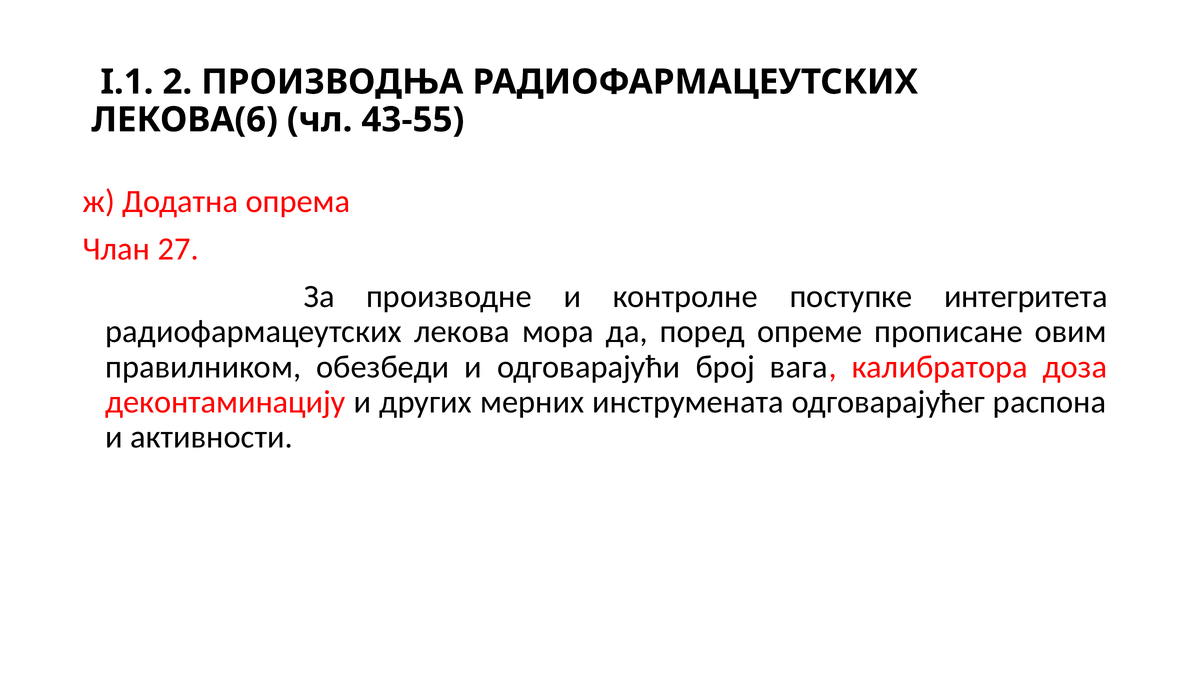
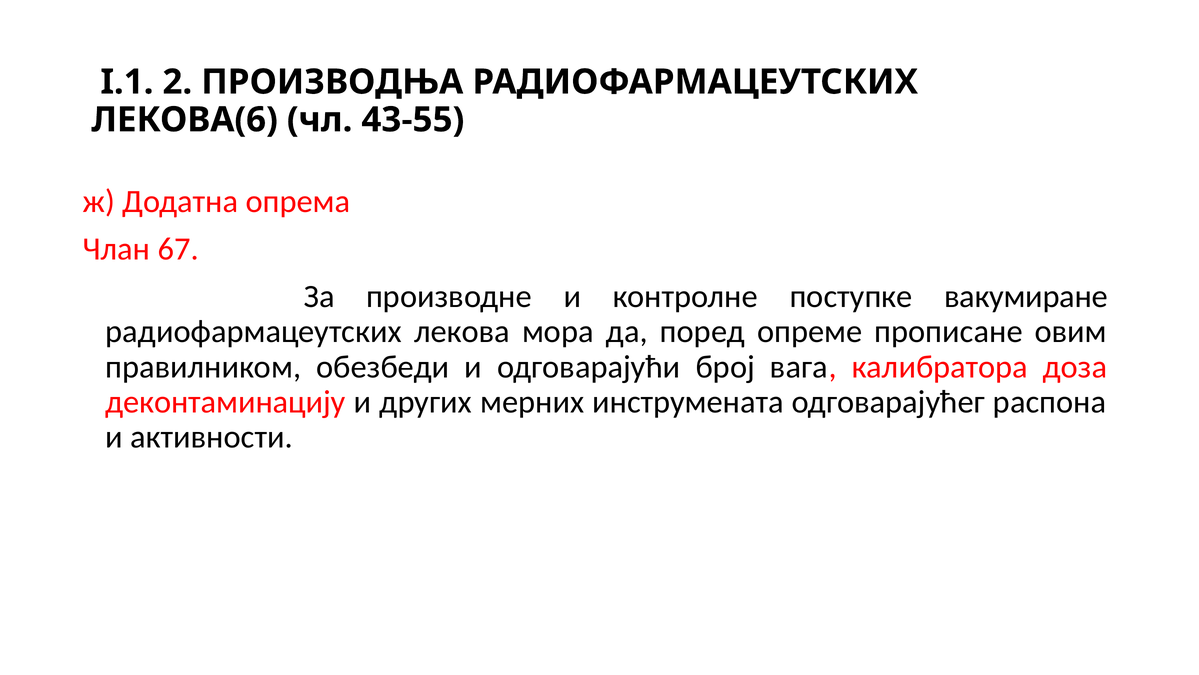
27: 27 -> 67 (178, 249)
интегритета: интегритета -> вакумиране (1026, 296)
